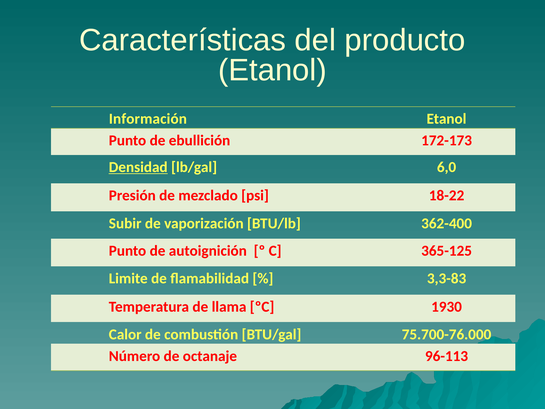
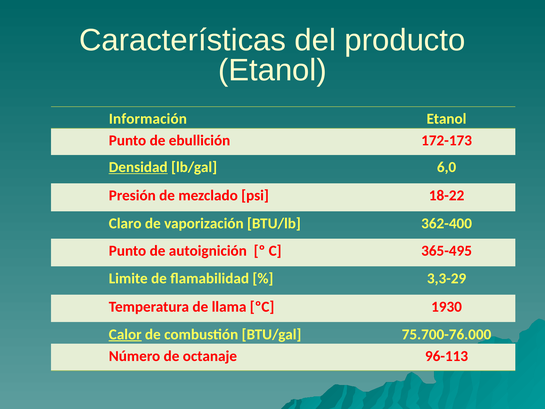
Subir: Subir -> Claro (125, 223)
365-125: 365-125 -> 365-495 (447, 251)
3,3-83: 3,3-83 -> 3,3-29 (447, 278)
Calor underline: none -> present (125, 334)
